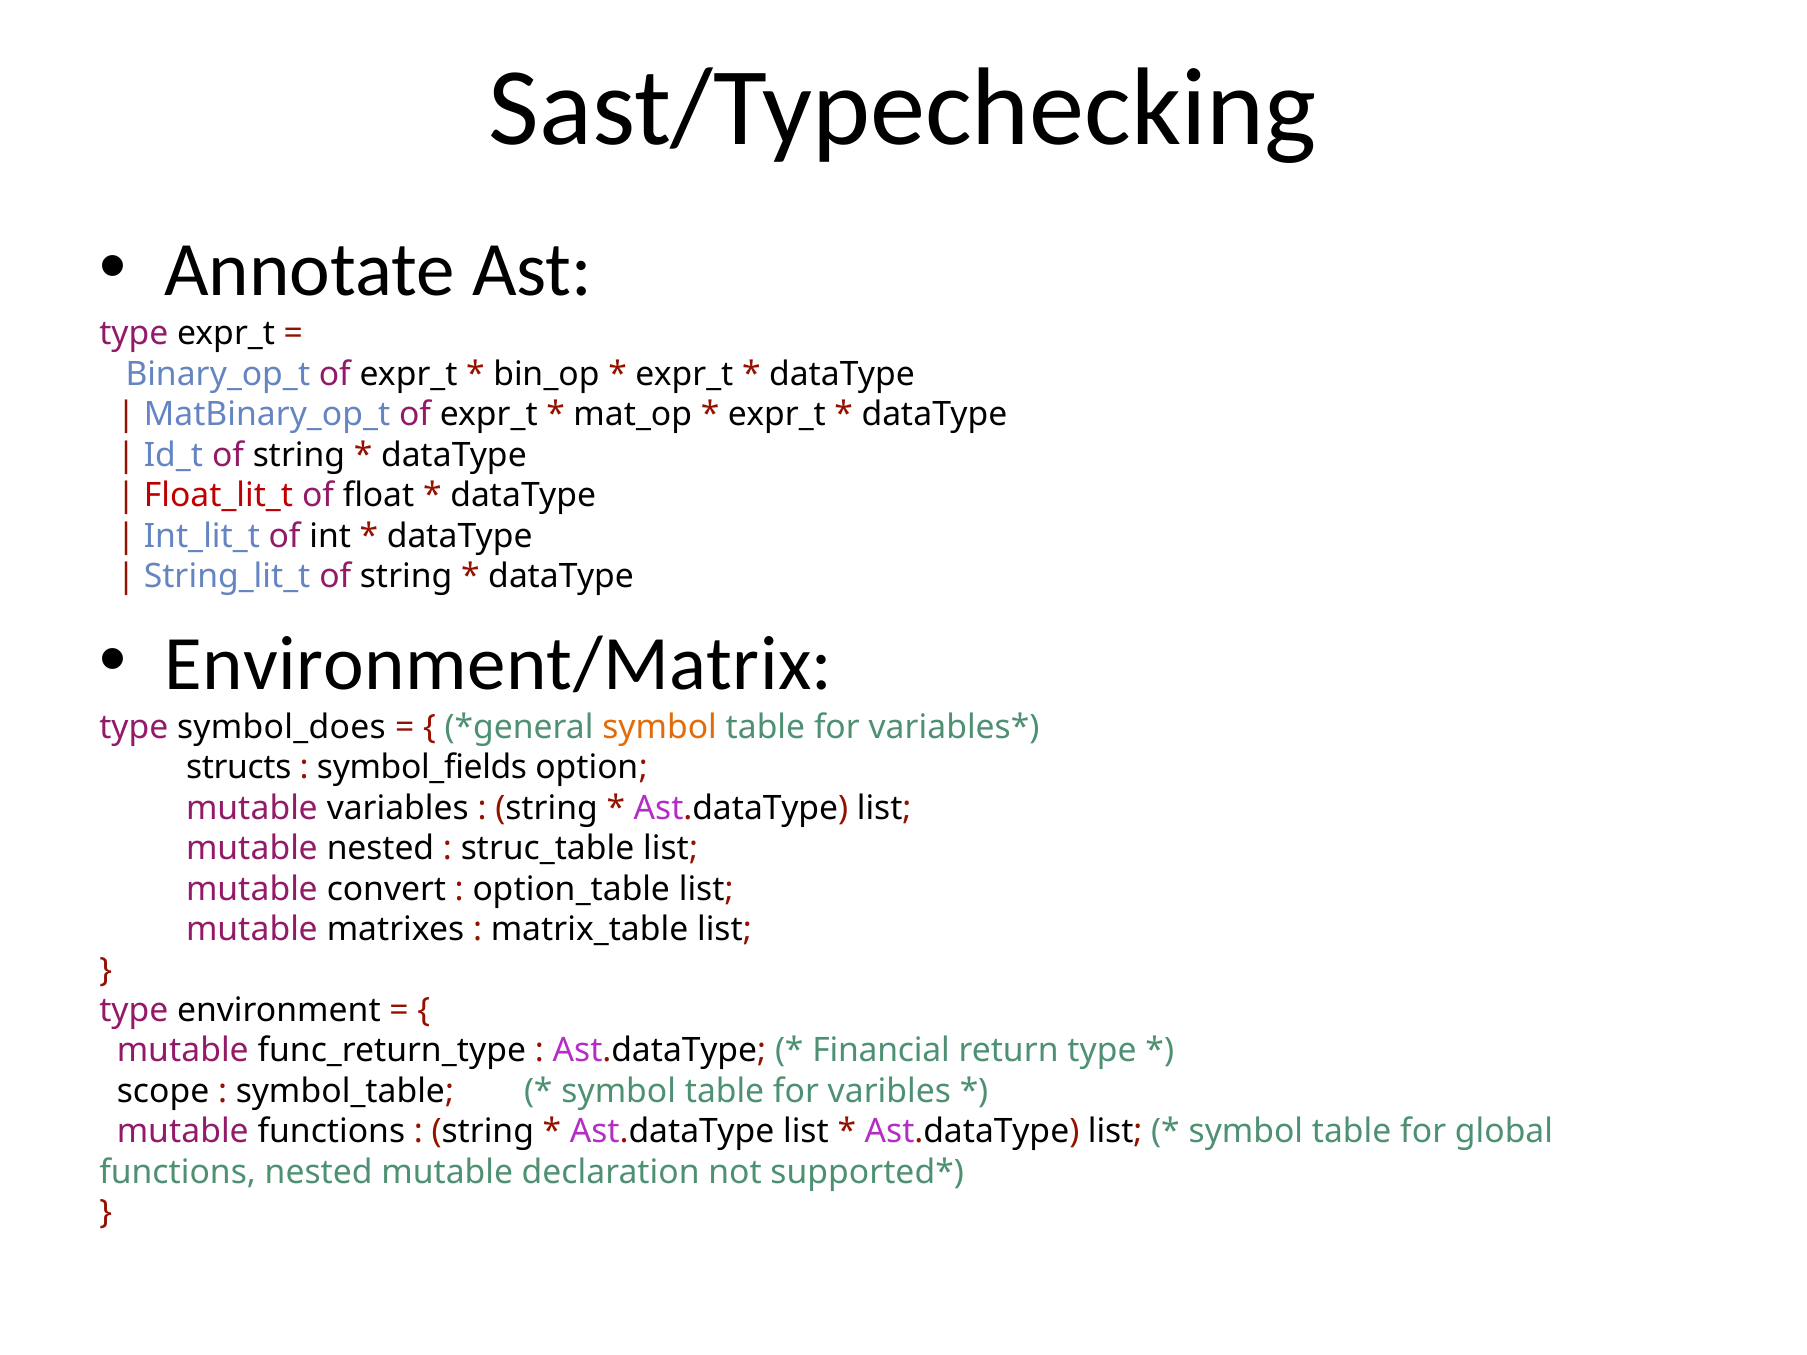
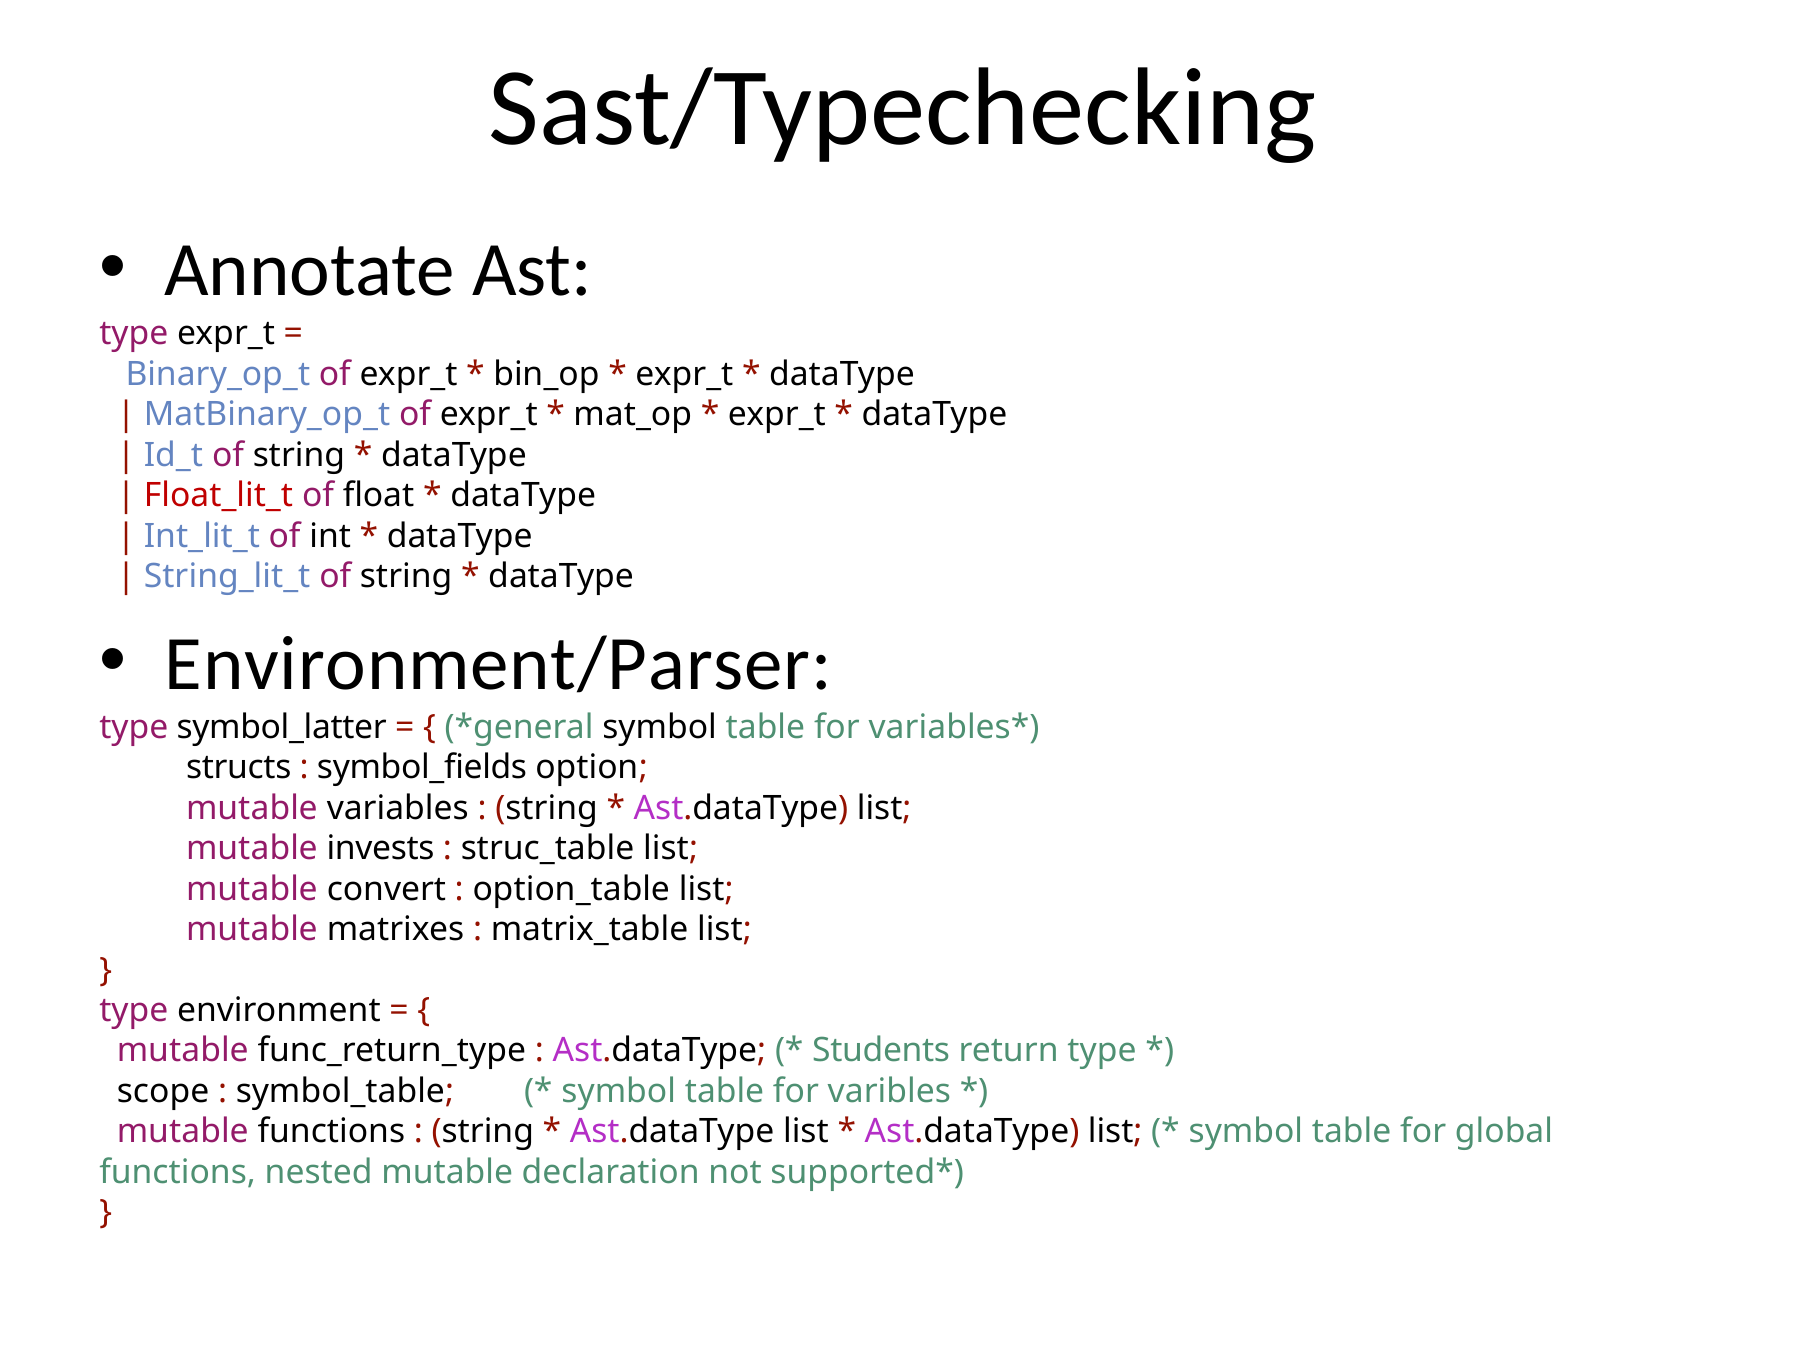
Environment/Matrix: Environment/Matrix -> Environment/Parser (498, 664)
symbol_does: symbol_does -> symbol_latter (282, 727)
symbol colour: orange -> black (660, 727)
mutable nested: nested -> invests (381, 849)
Financial: Financial -> Students (881, 1051)
